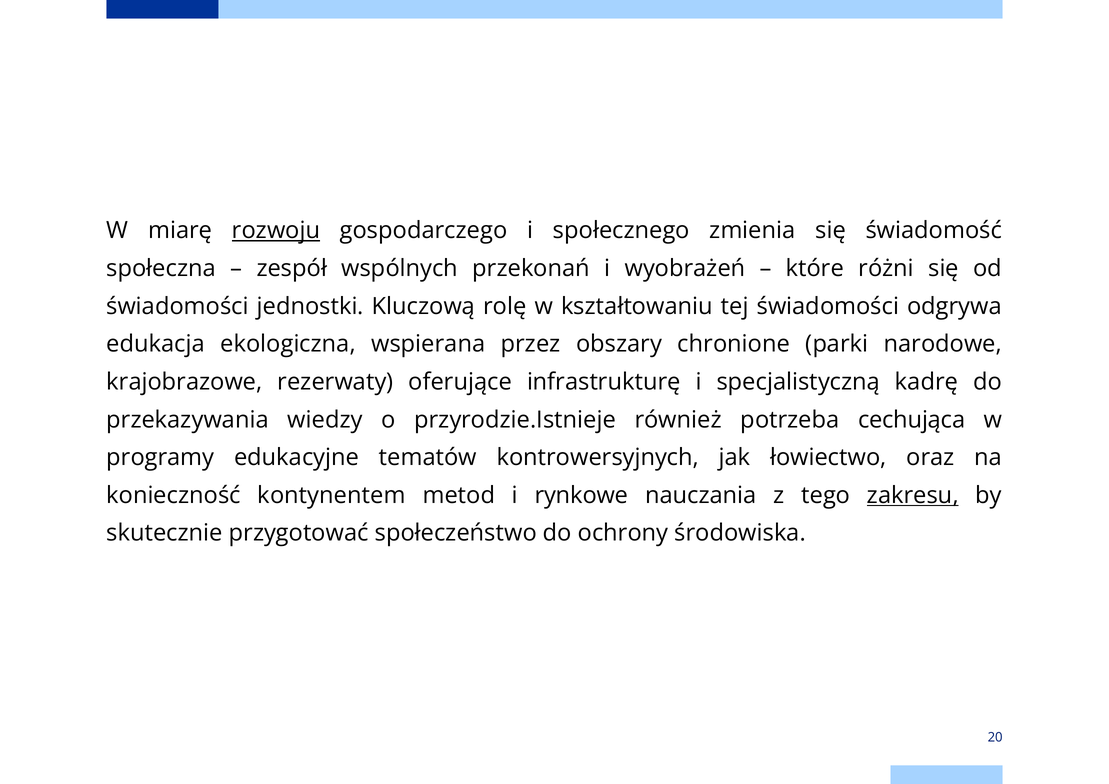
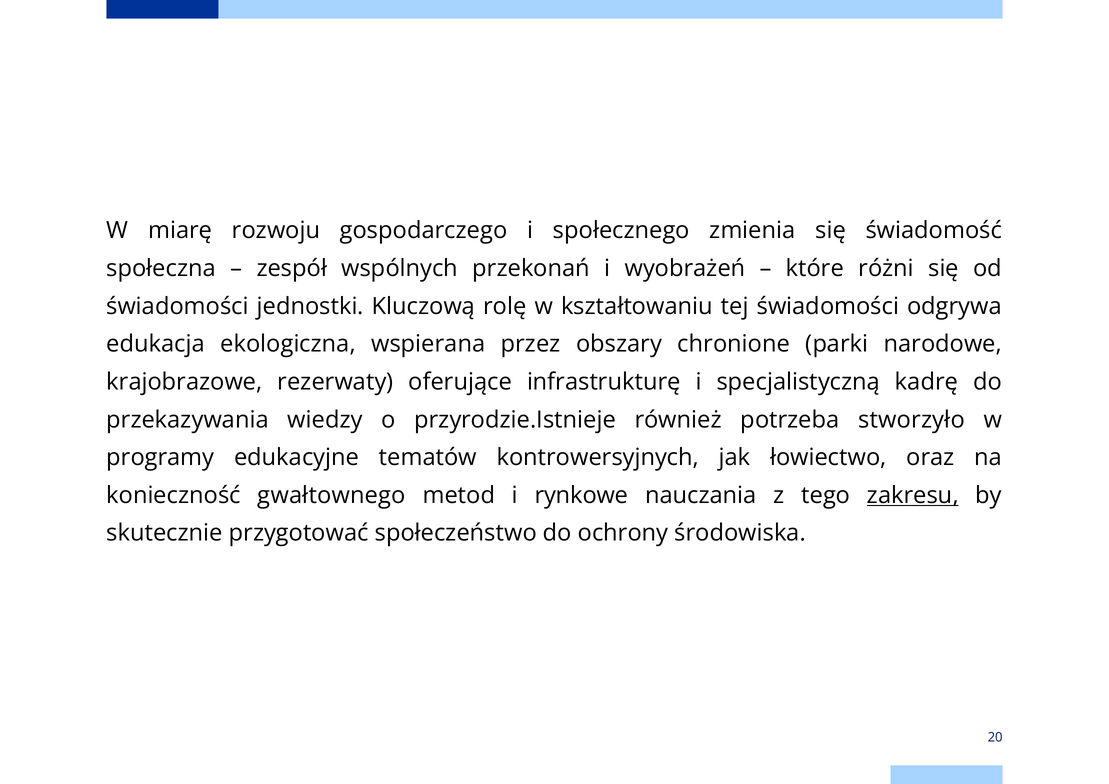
rozwoju underline: present -> none (276, 231)
cechująca: cechująca -> stworzyło (911, 420)
kontynentem: kontynentem -> gwałtownego (332, 495)
